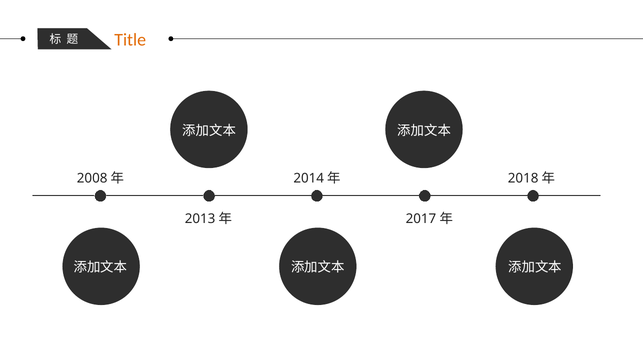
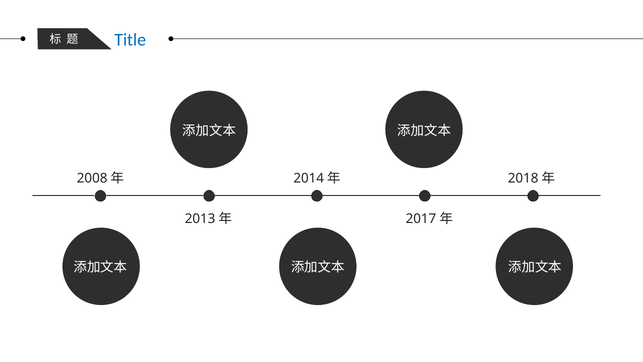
Title colour: orange -> blue (130, 40)
